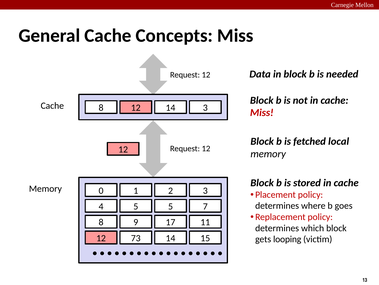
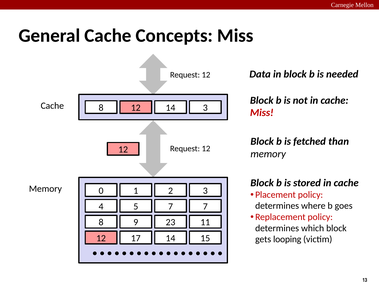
local: local -> than (339, 141)
5 5: 5 -> 7 (171, 206)
17: 17 -> 23 (171, 222)
73: 73 -> 17 (136, 238)
